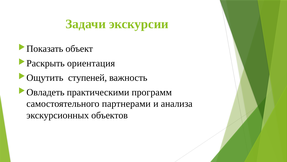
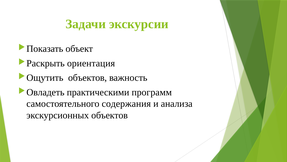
ступеней: ступеней -> объектов (88, 78)
партнерами: партнерами -> содержания (126, 103)
